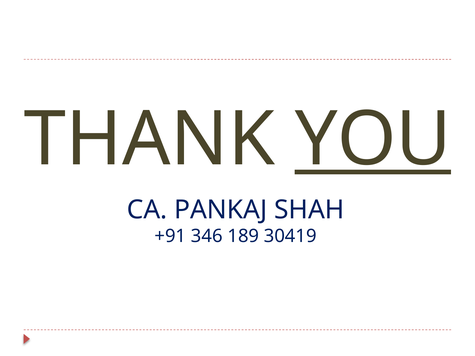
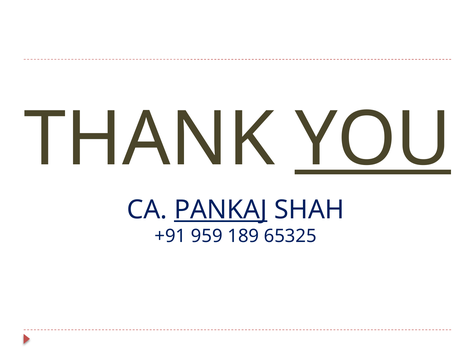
PANKAJ underline: none -> present (221, 210)
346: 346 -> 959 (207, 236)
30419: 30419 -> 65325 (290, 236)
